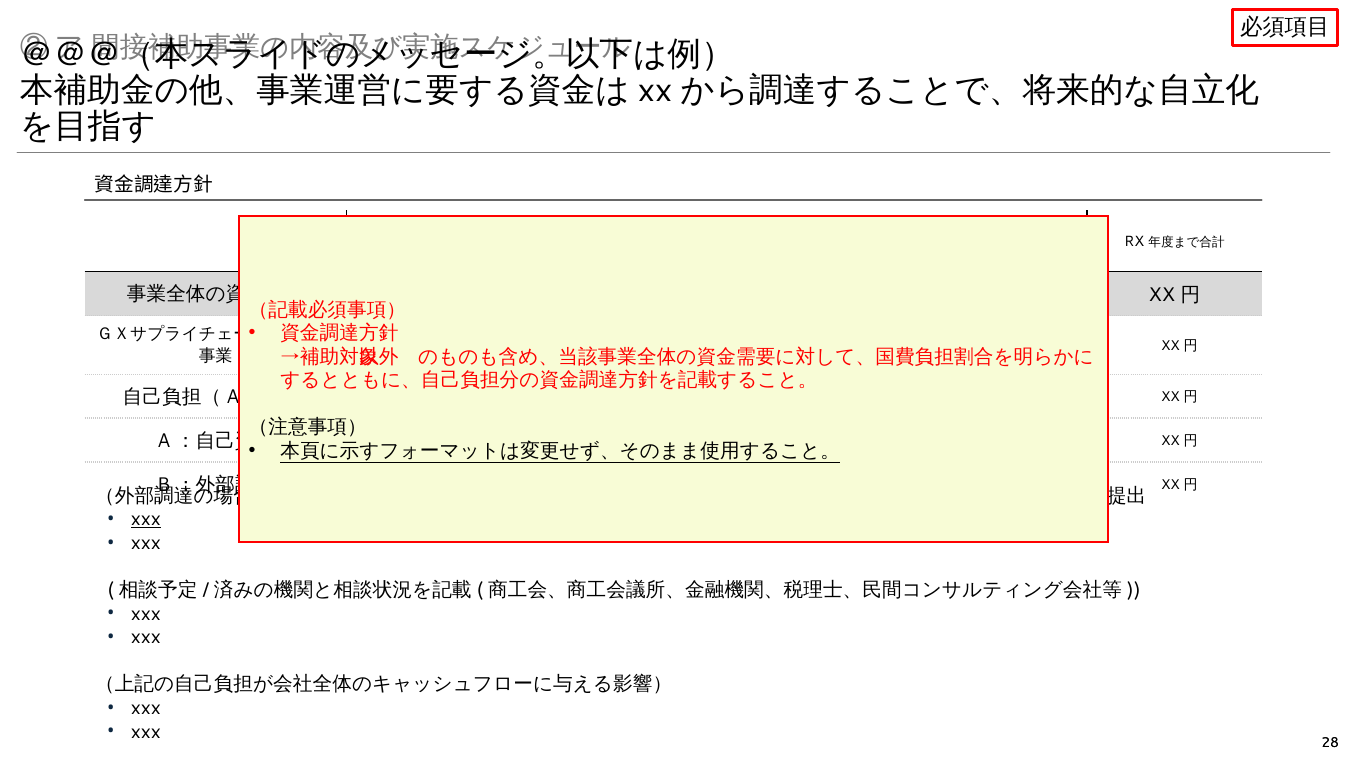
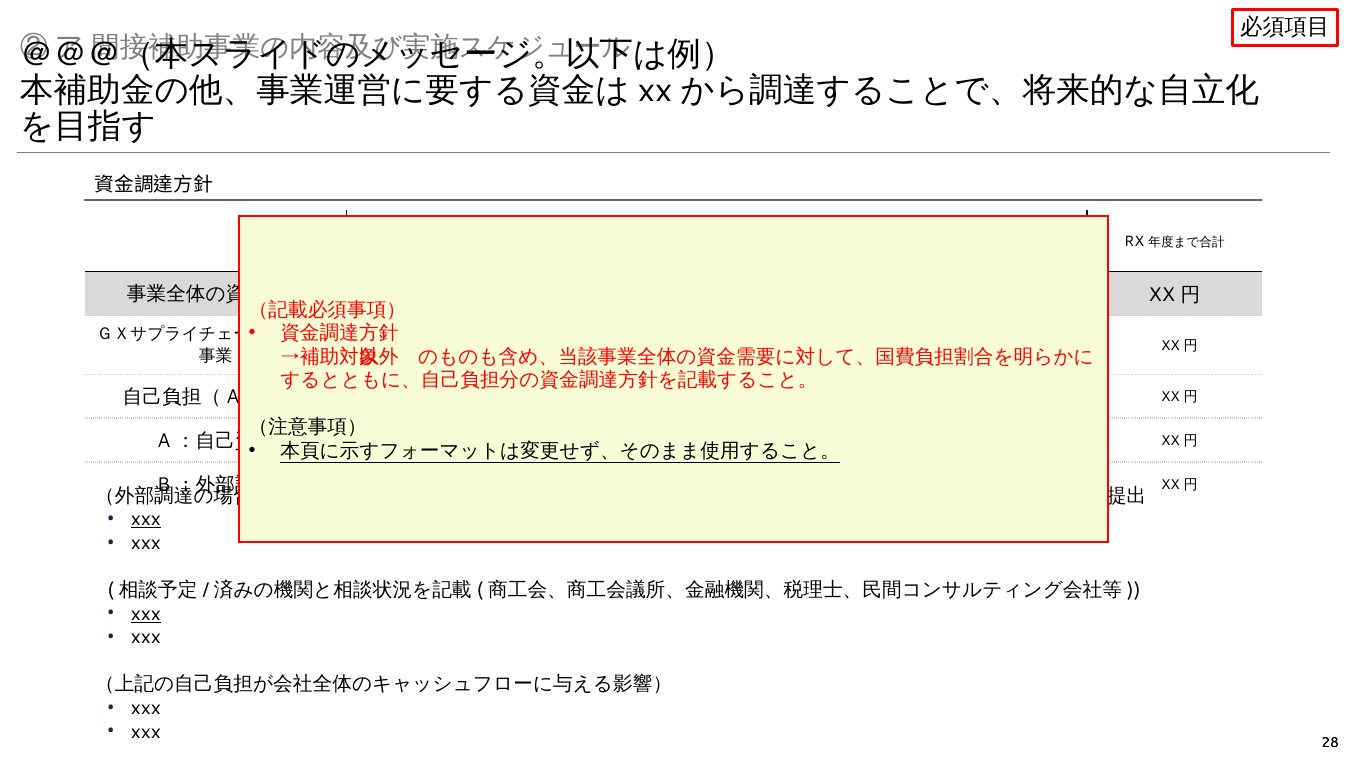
xxx underline: none -> present (146, 613)
